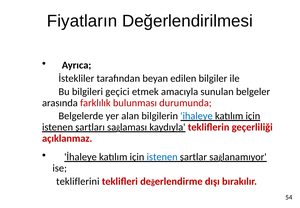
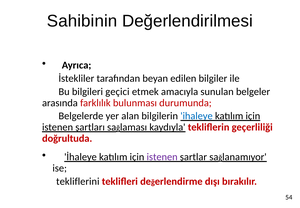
Fiyatların: Fiyatların -> Sahibinin (82, 21)
açıklanmaz: açıklanmaz -> doğrultuda (67, 138)
istenen colour: blue -> purple (162, 157)
